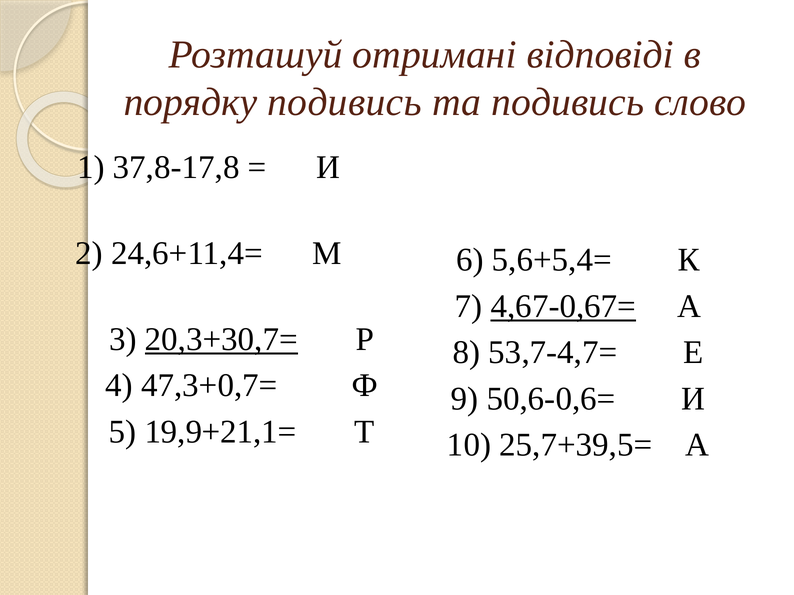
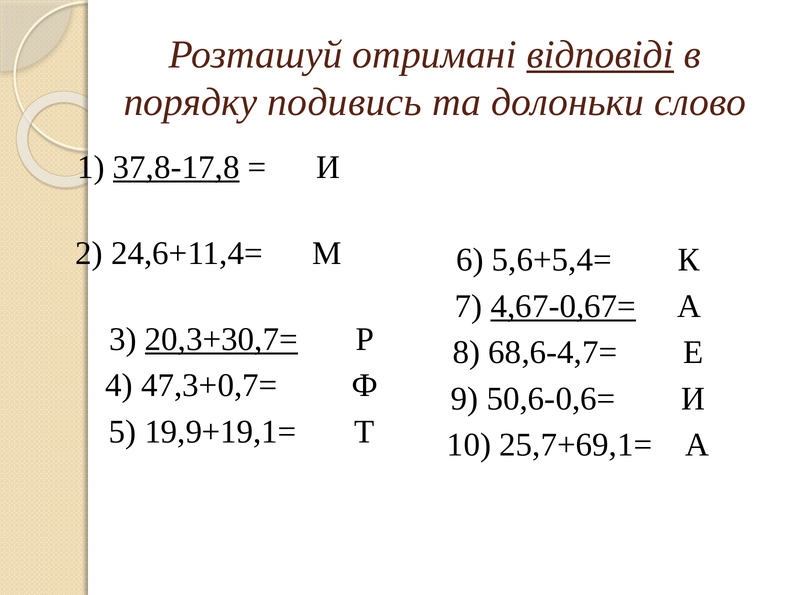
відповіді underline: none -> present (600, 55)
та подивись: подивись -> долоньки (568, 102)
37,8-17,8 underline: none -> present (176, 167)
53,7-4,7=: 53,7-4,7= -> 68,6-4,7= (553, 353)
19,9+21,1=: 19,9+21,1= -> 19,9+19,1= (221, 432)
25,7+39,5=: 25,7+39,5= -> 25,7+69,1= (576, 445)
